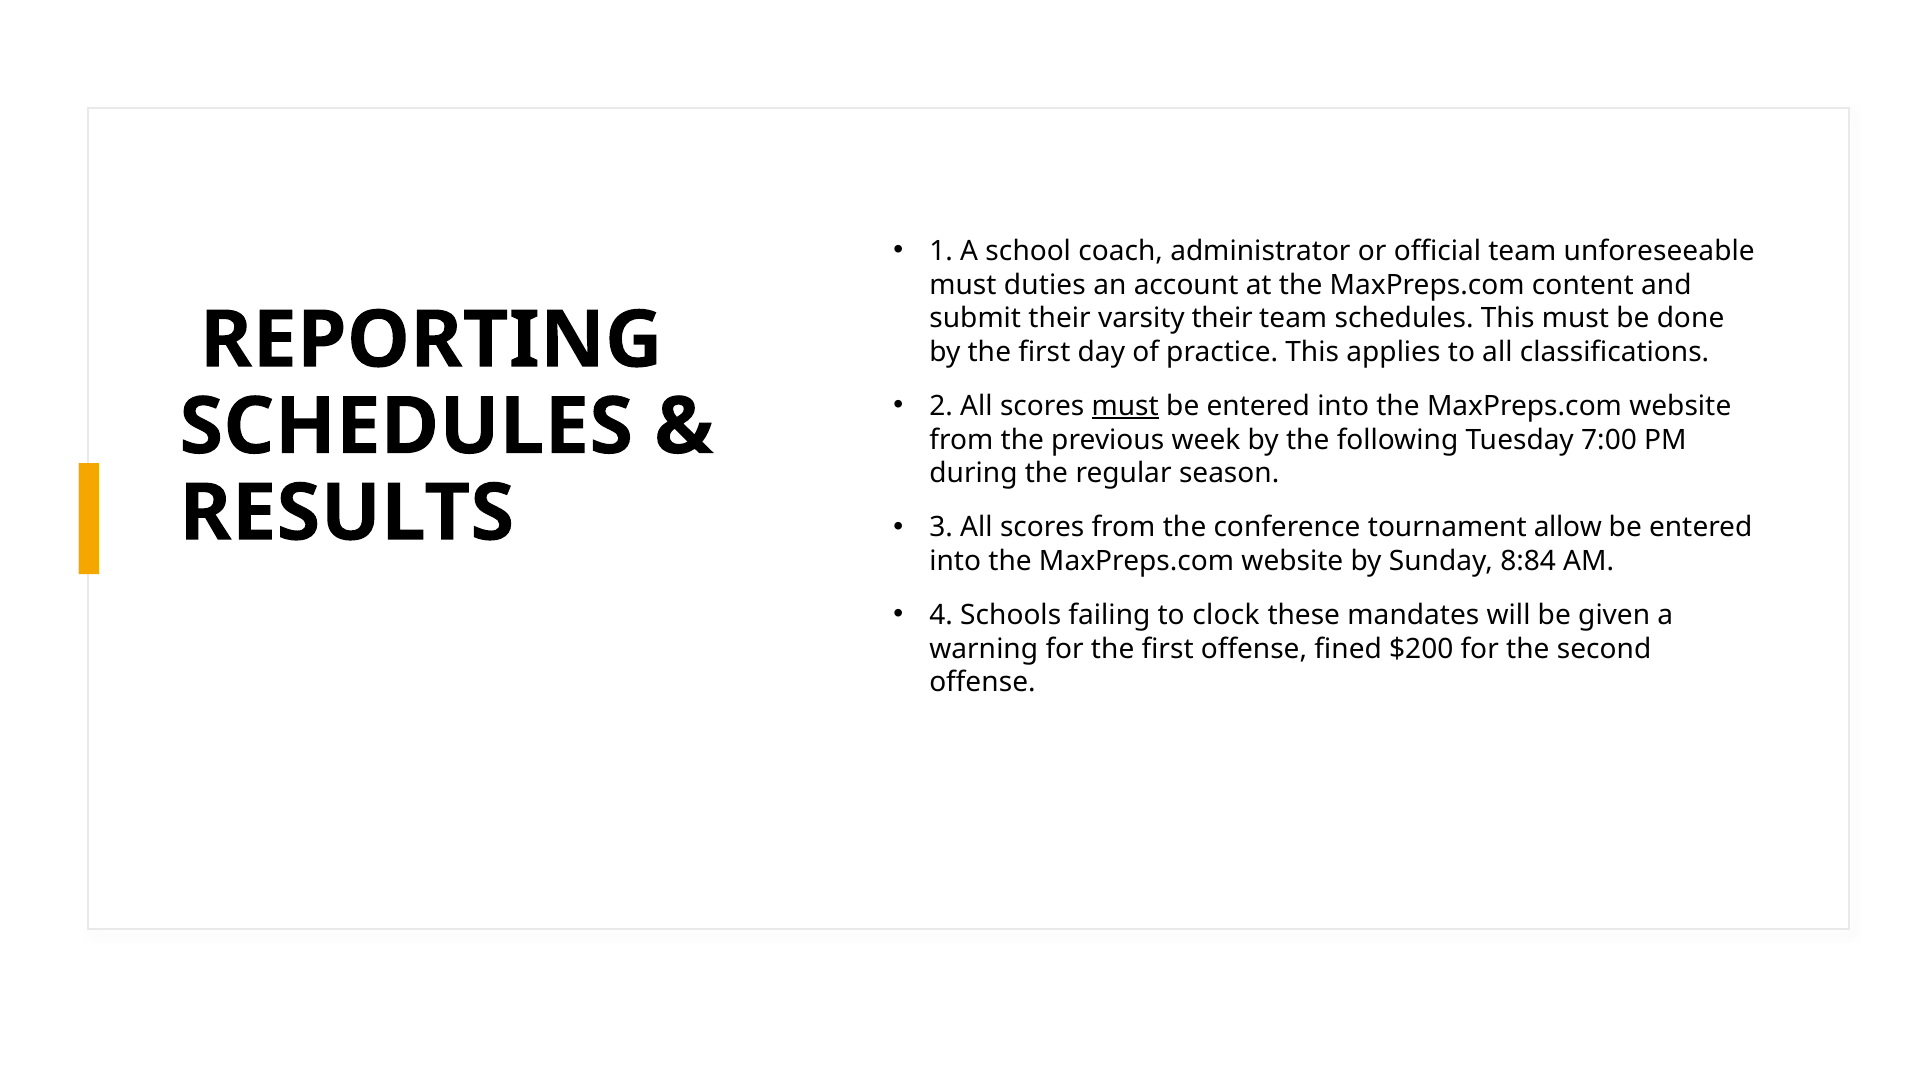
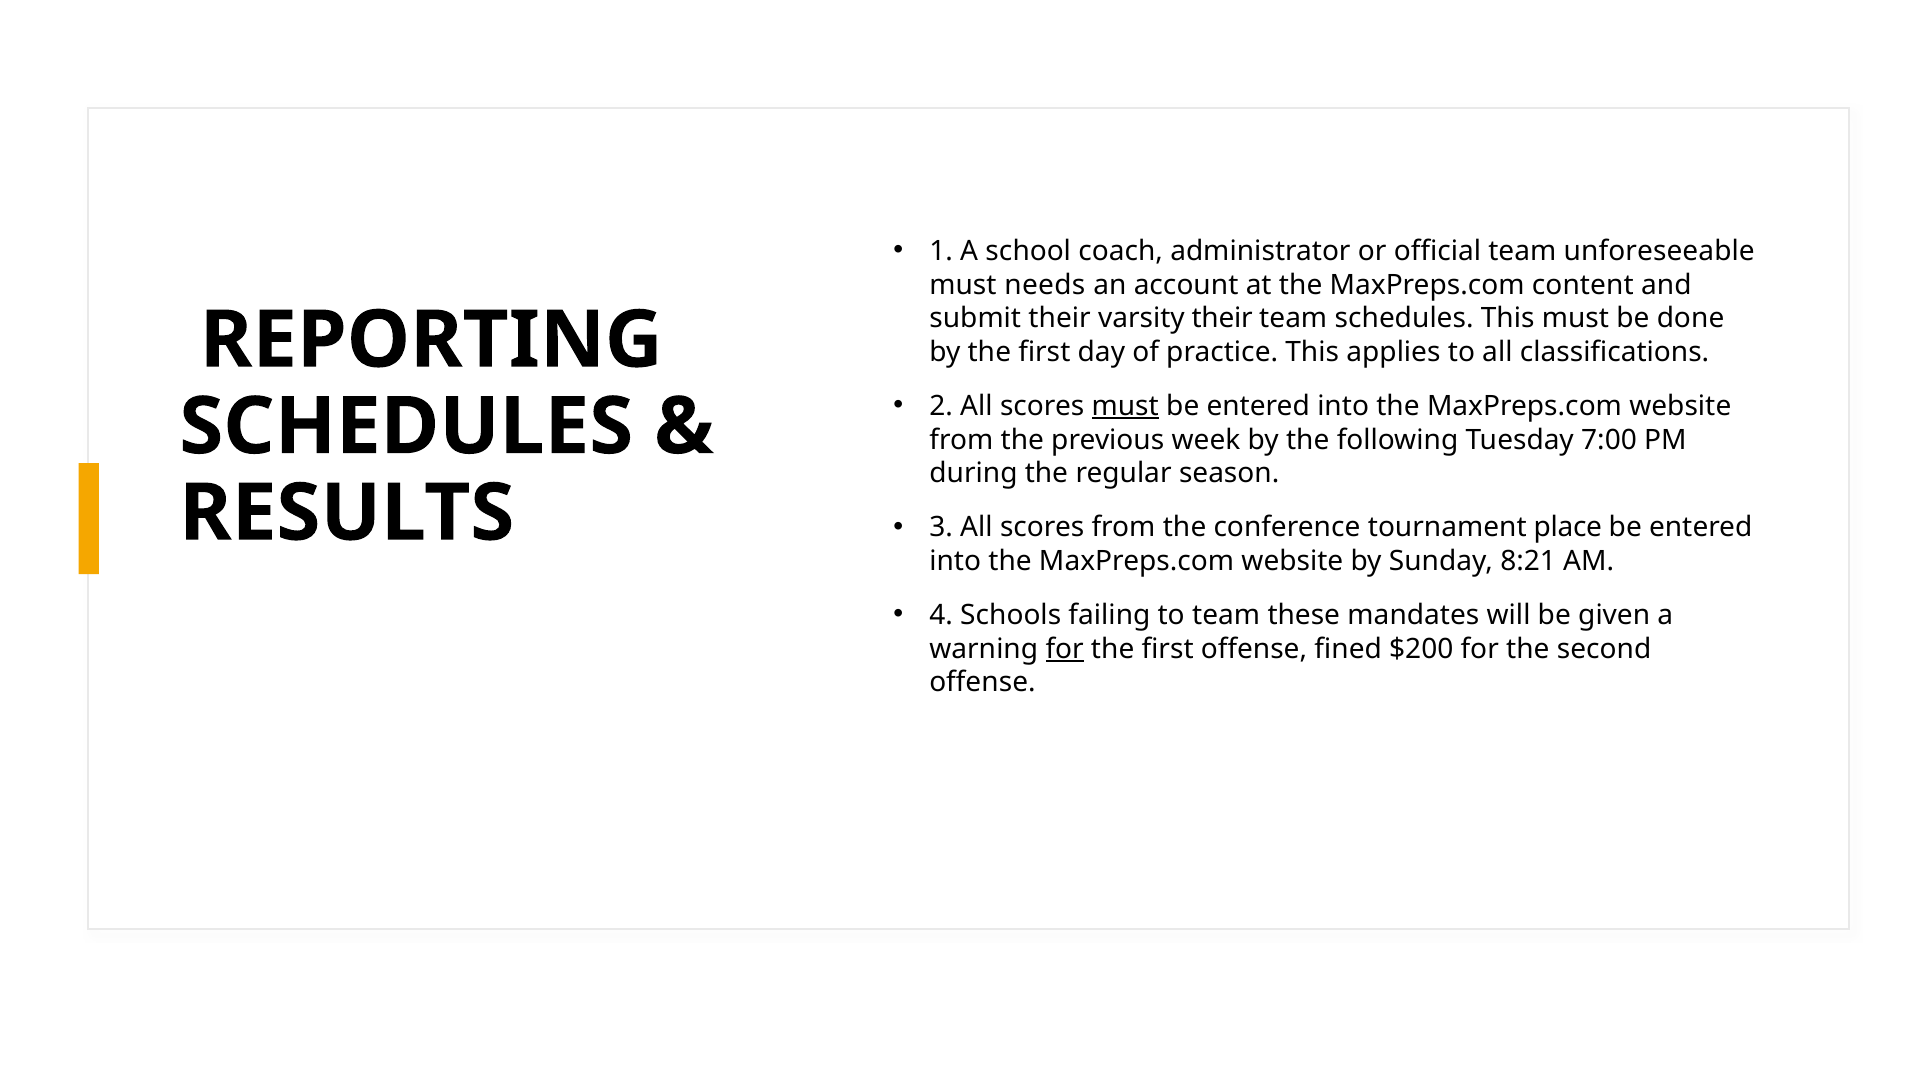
duties: duties -> needs (1045, 285)
allow: allow -> place (1568, 527)
8:84: 8:84 -> 8:21 (1528, 561)
to clock: clock -> team (1226, 615)
for underline: none -> present (1065, 649)
